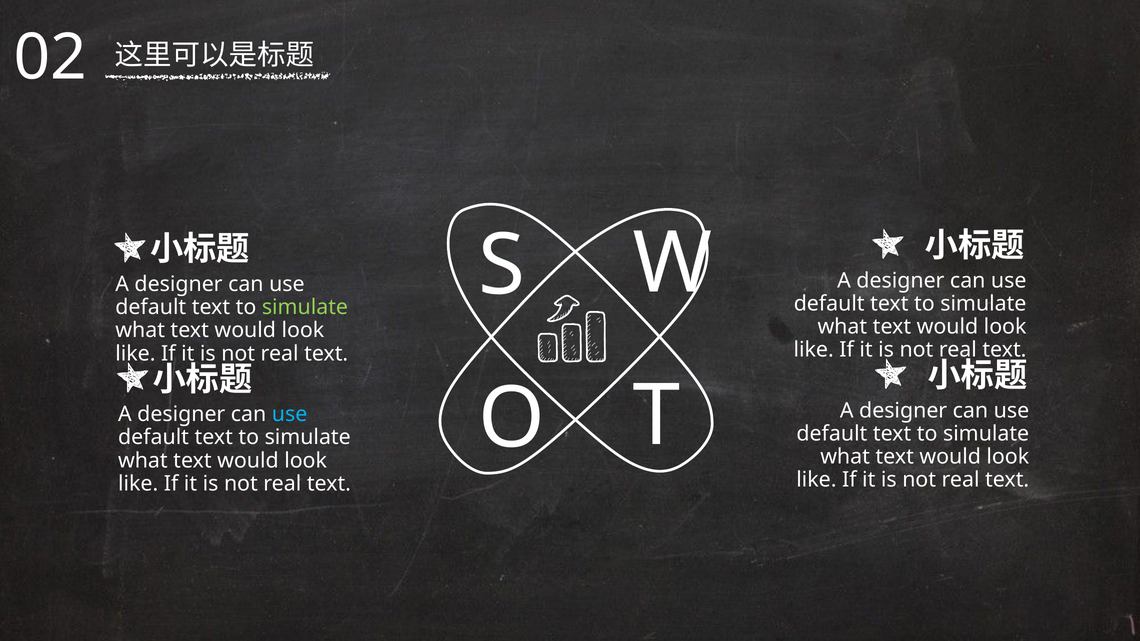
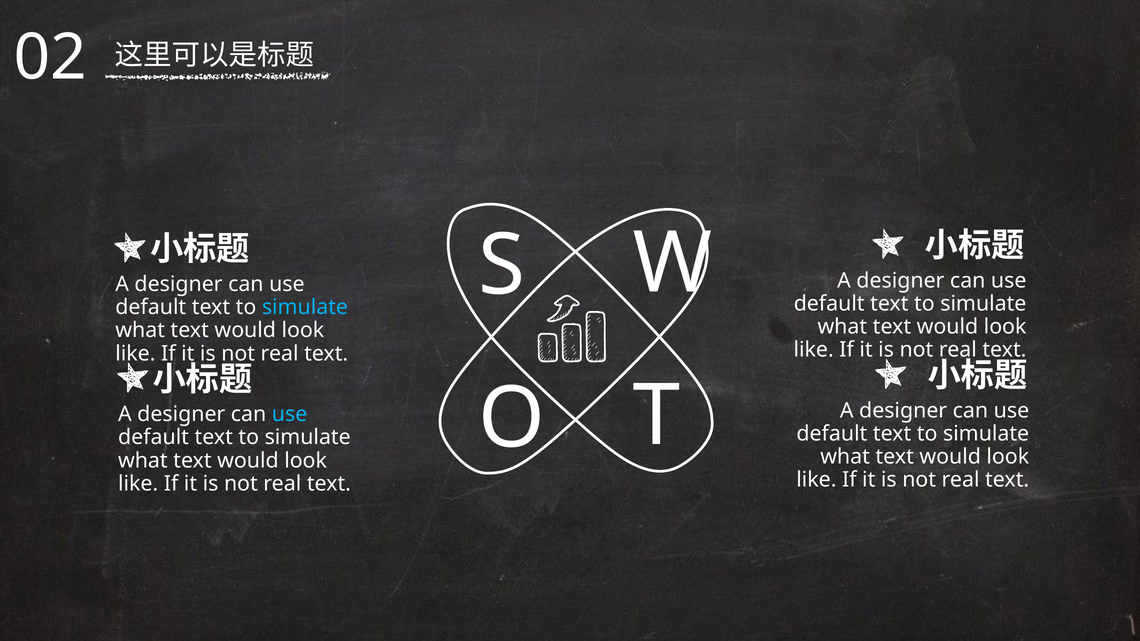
simulate colour: light green -> light blue (305, 307)
